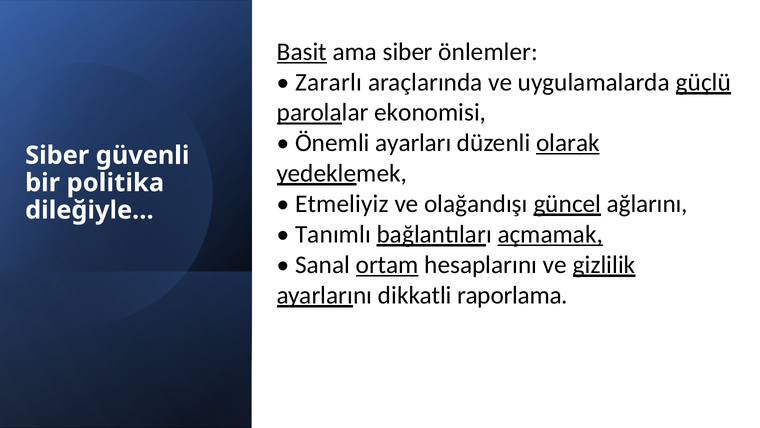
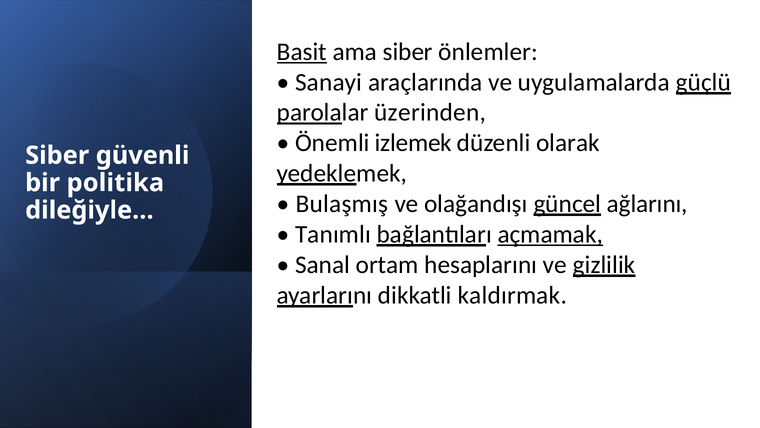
Zararlı: Zararlı -> Sanayi (329, 82)
ekonomisi: ekonomisi -> üzerinden (430, 112)
ayarları: ayarları -> izlemek (413, 143)
olarak underline: present -> none (568, 143)
Etmeliyiz: Etmeliyiz -> Bulaşmış (342, 204)
ortam underline: present -> none (387, 264)
raporlama: raporlama -> kaldırmak (512, 295)
